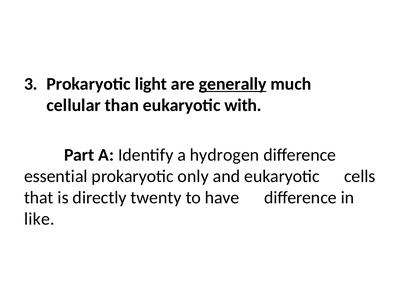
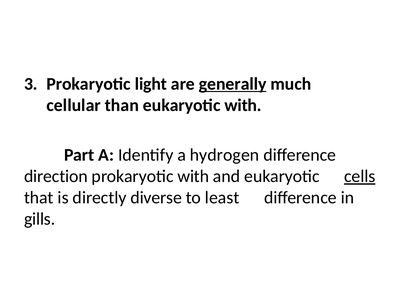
essential: essential -> direction (56, 176)
prokaryotic only: only -> with (193, 176)
cells underline: none -> present (360, 176)
twenty: twenty -> diverse (156, 198)
have: have -> least (222, 198)
like: like -> gills (40, 219)
